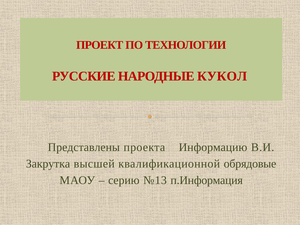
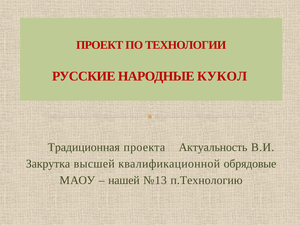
Представлены: Представлены -> Традиционная (84, 147)
Информацию: Информацию -> Актуальность (213, 147)
серию: серию -> нашей (124, 180)
п.Информация: п.Информация -> п.Технологию (207, 180)
